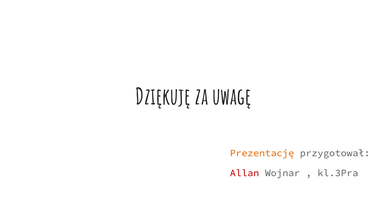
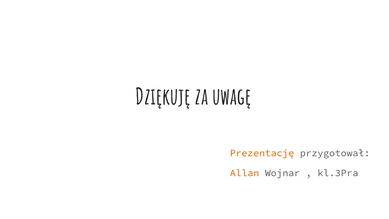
Allan colour: red -> orange (244, 173)
